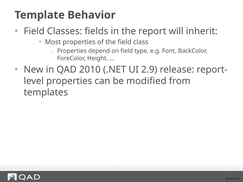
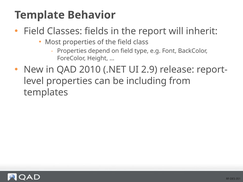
modified: modified -> including (146, 81)
